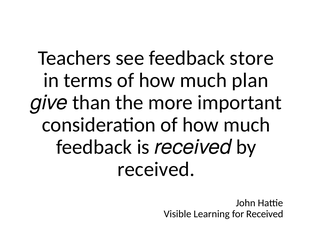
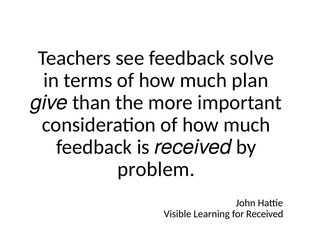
store: store -> solve (252, 58)
received: received -> problem (156, 170)
